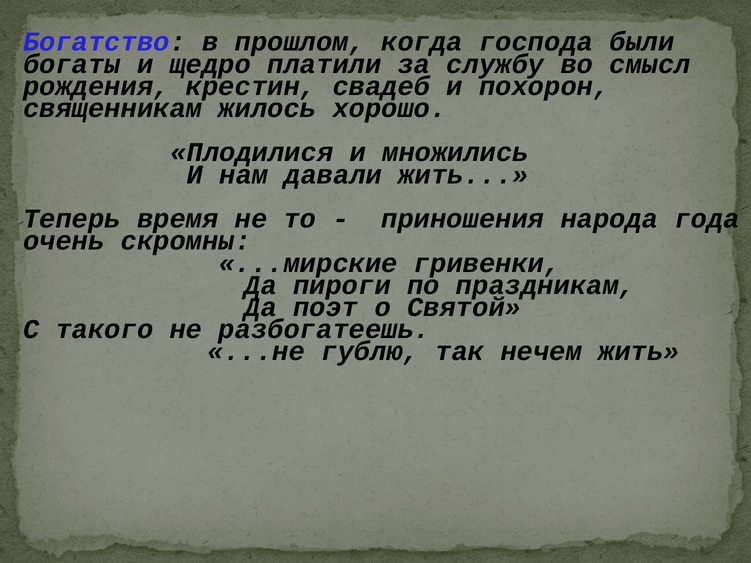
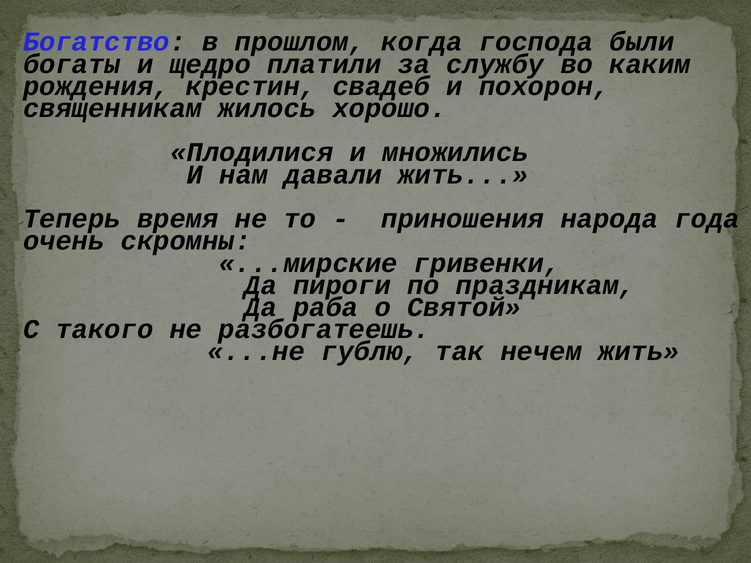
смысл: смысл -> каким (650, 64)
поэт: поэт -> раба (326, 307)
